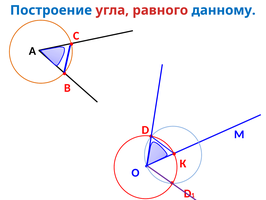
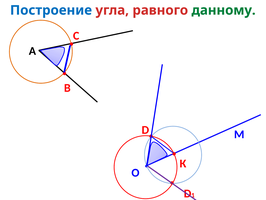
данному colour: blue -> green (224, 10)
